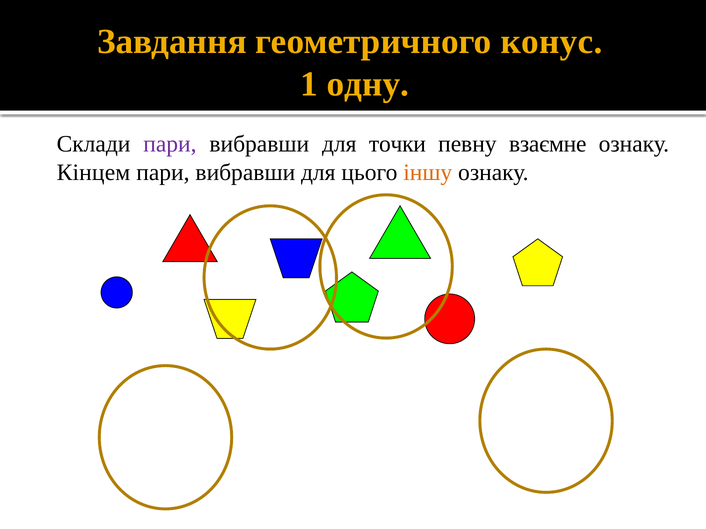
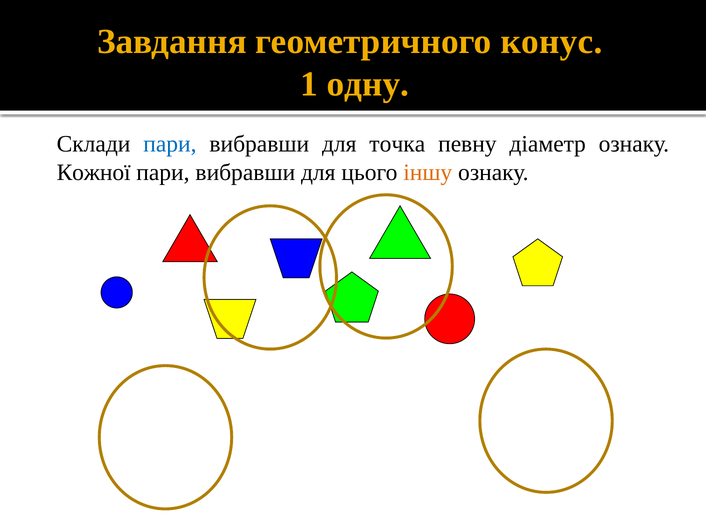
пари colour: purple -> blue (170, 144)
точки: точки -> точка (397, 144)
взаємне: взаємне -> діаметр (548, 144)
Кінцем: Кінцем -> Кожної (94, 173)
